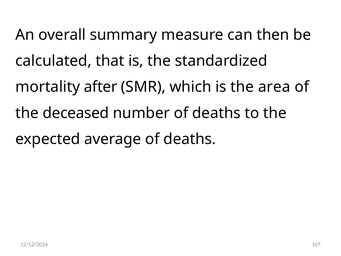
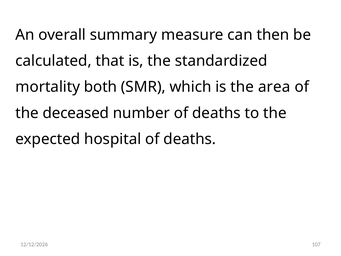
after: after -> both (101, 87)
average: average -> hospital (113, 139)
